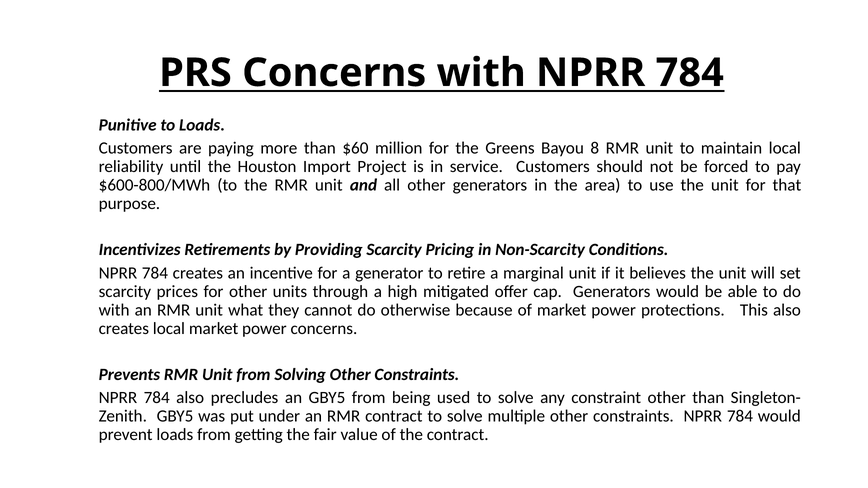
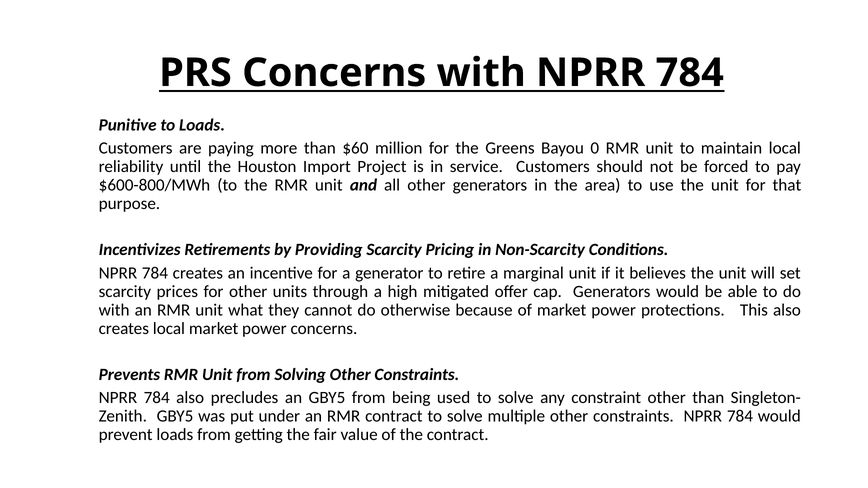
8: 8 -> 0 (595, 148)
